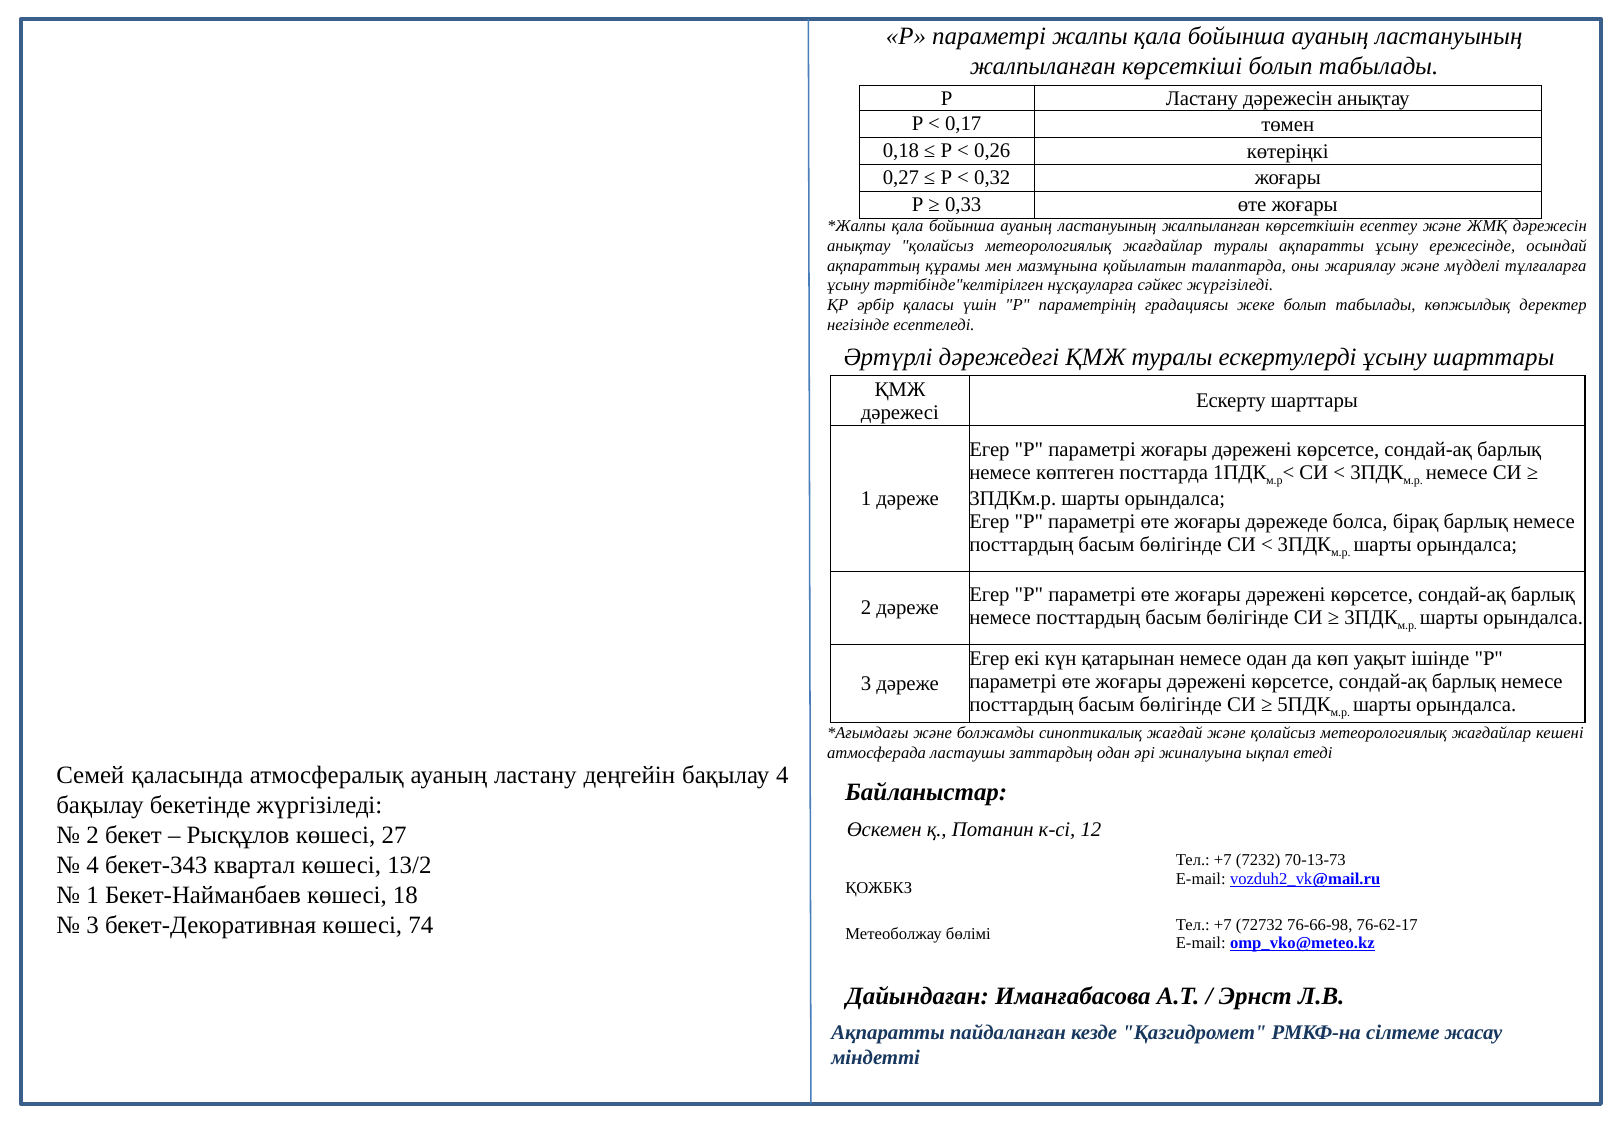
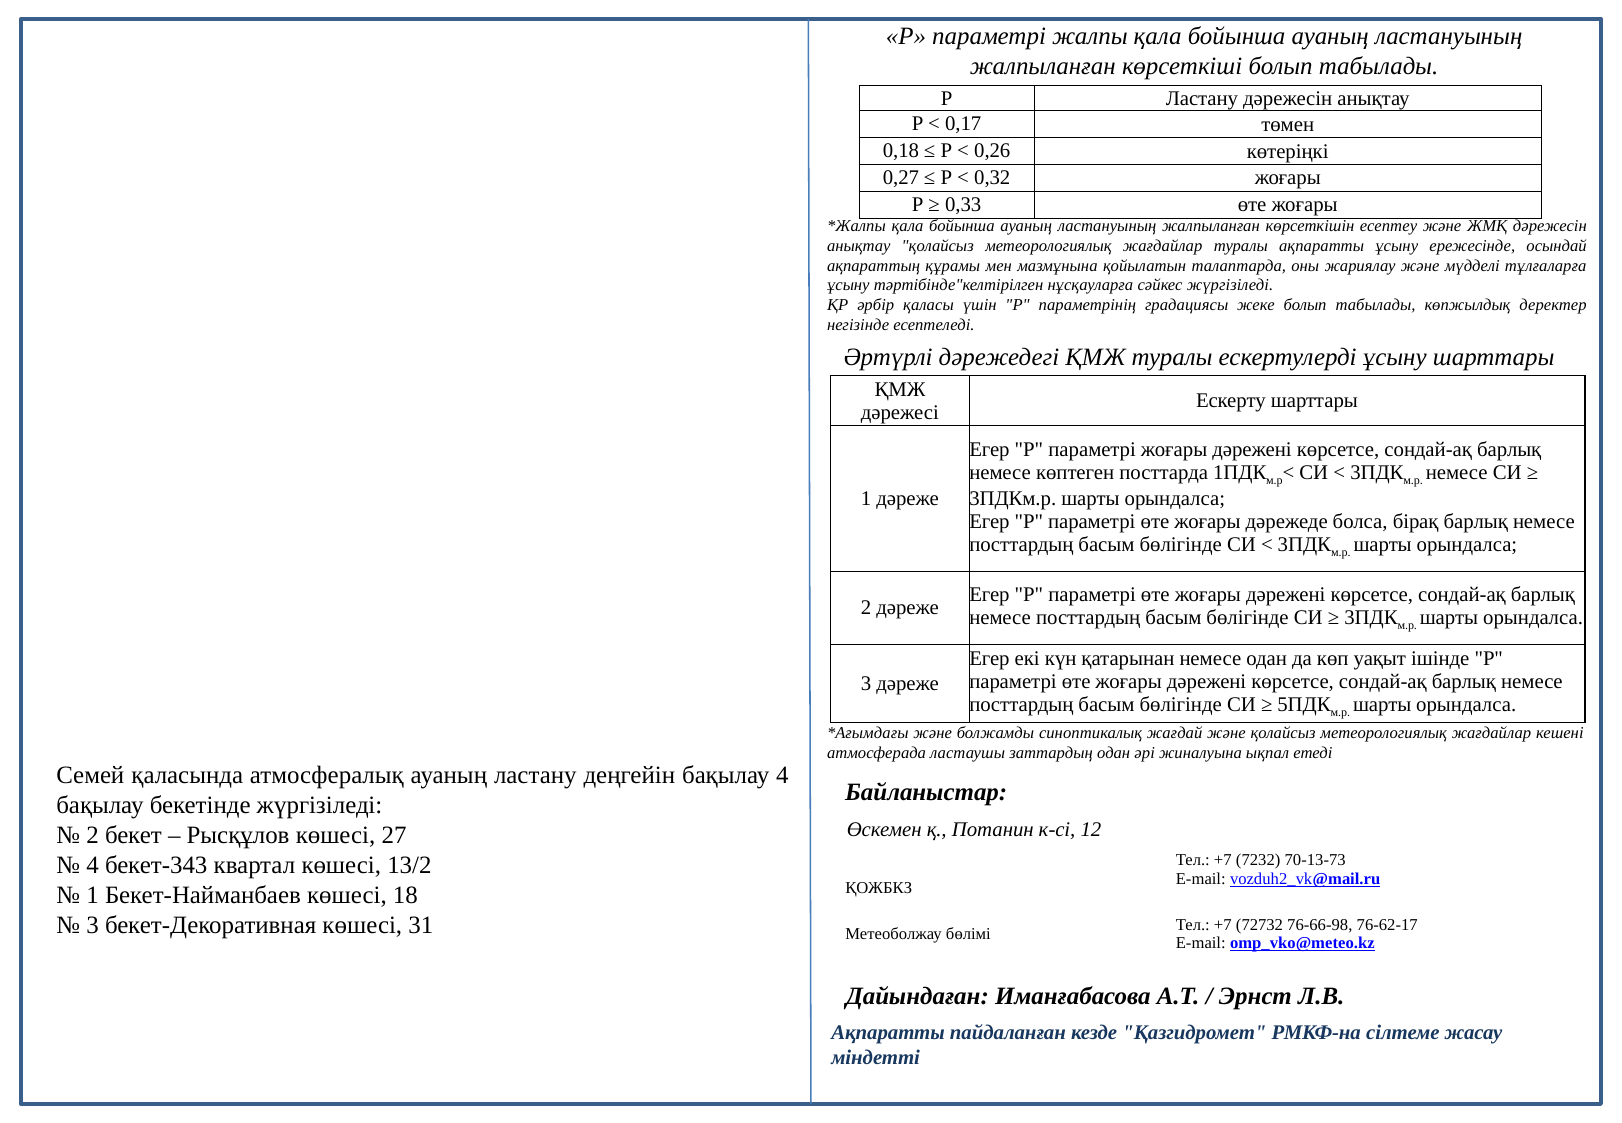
74: 74 -> 31 (421, 925)
